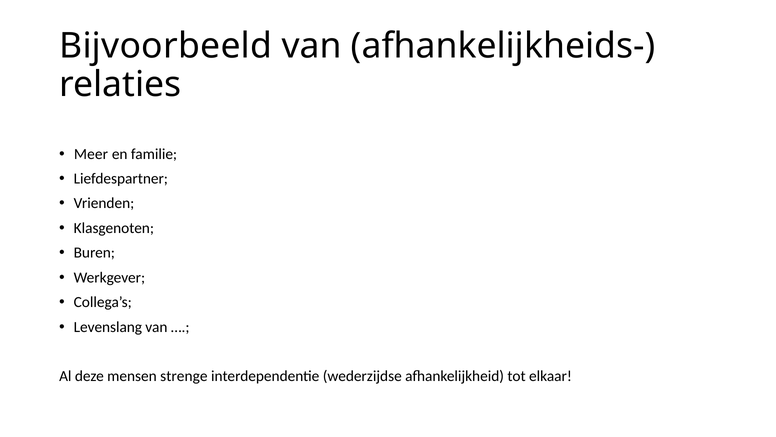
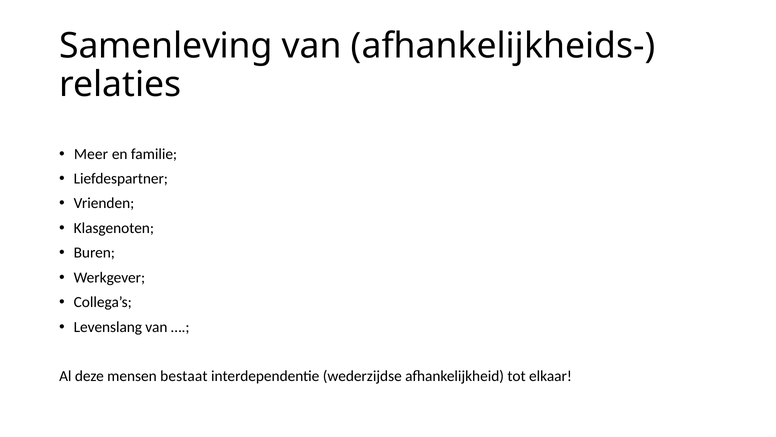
Bijvoorbeeld: Bijvoorbeeld -> Samenleving (166, 46)
strenge: strenge -> bestaat (184, 376)
